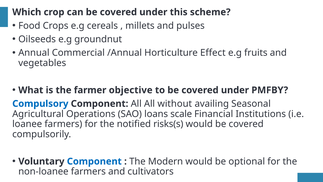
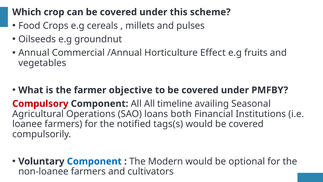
Compulsory colour: blue -> red (40, 104)
without: without -> timeline (175, 104)
scale: scale -> both (181, 114)
risks(s: risks(s -> tags(s (168, 124)
